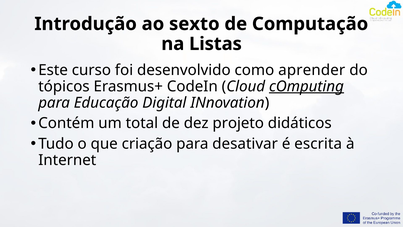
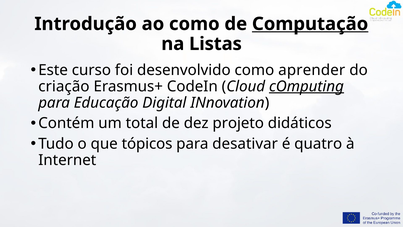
ao sexto: sexto -> como (194, 24)
Computação underline: none -> present (310, 24)
tópicos: tópicos -> criação (64, 86)
criação: criação -> tópicos (147, 144)
escrita: escrita -> quatro (318, 144)
